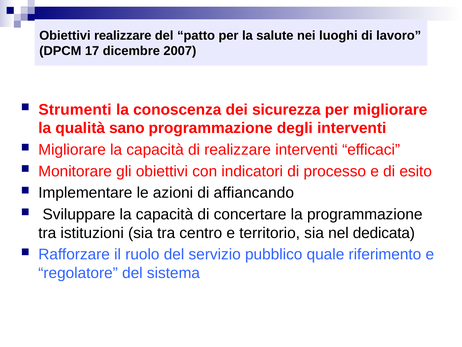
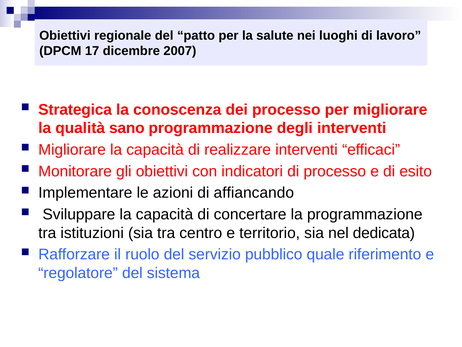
Obiettivi realizzare: realizzare -> regionale (123, 36)
Strumenti: Strumenti -> Strategica (75, 109)
dei sicurezza: sicurezza -> processo (286, 109)
